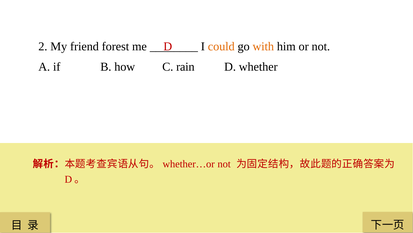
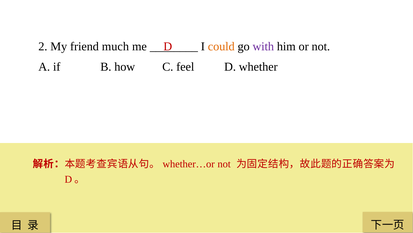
forest: forest -> much (115, 46)
with colour: orange -> purple (263, 46)
rain: rain -> feel (185, 67)
